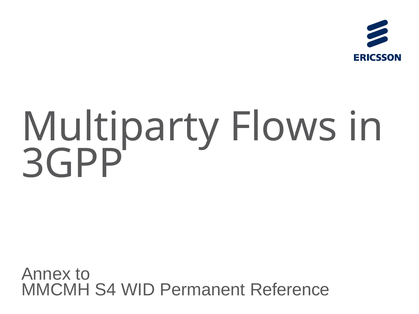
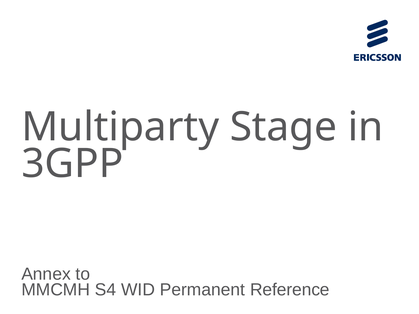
Flows: Flows -> Stage (283, 127)
